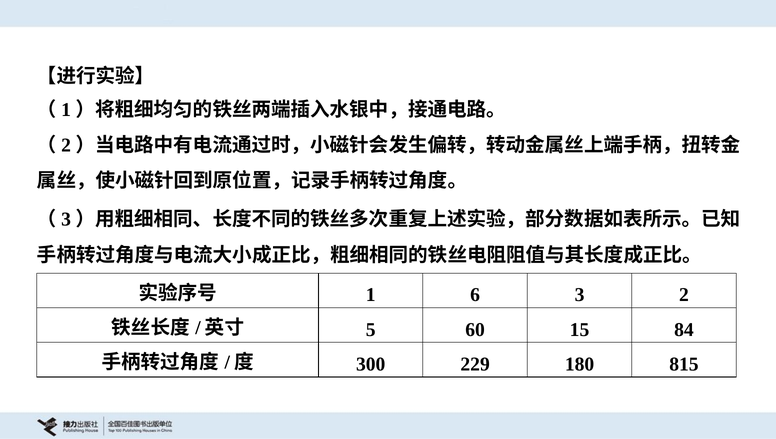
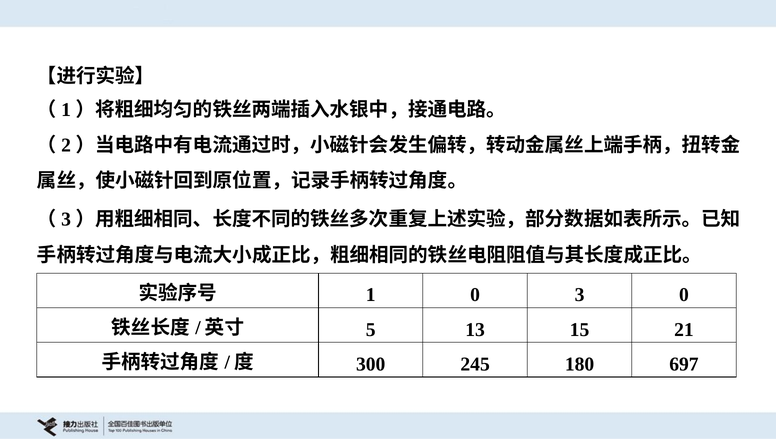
1 6: 6 -> 0 (475, 295)
3 2: 2 -> 0 (684, 295)
60: 60 -> 13 (475, 329)
84: 84 -> 21 (684, 329)
229: 229 -> 245 (475, 364)
815: 815 -> 697 (684, 364)
